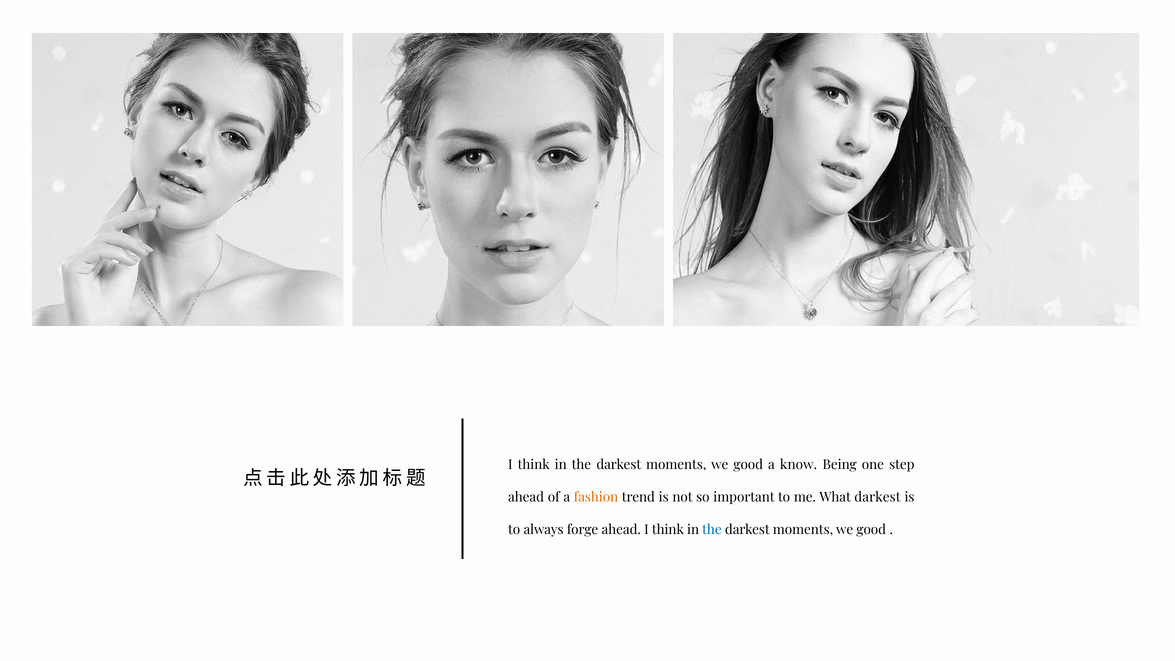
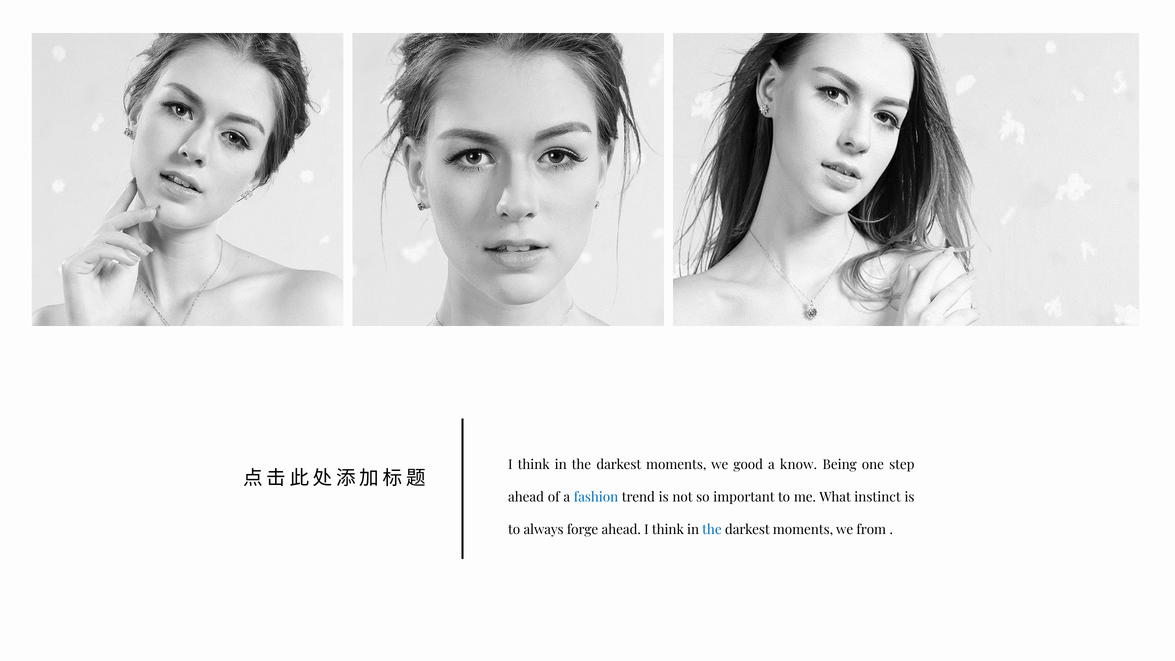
fashion colour: orange -> blue (596, 497)
What darkest: darkest -> instinct (878, 497)
good: good -> from (871, 530)
